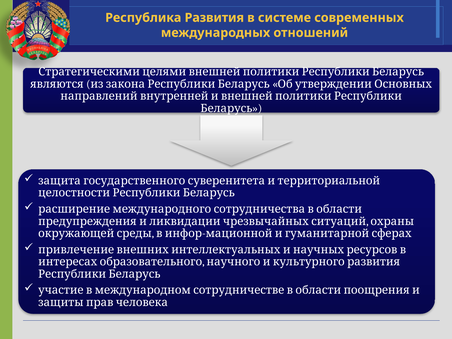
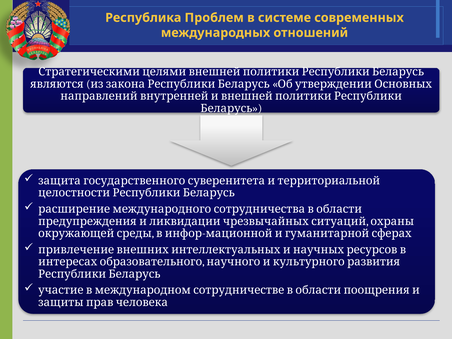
Развития: Развития -> Проблем (214, 18)
